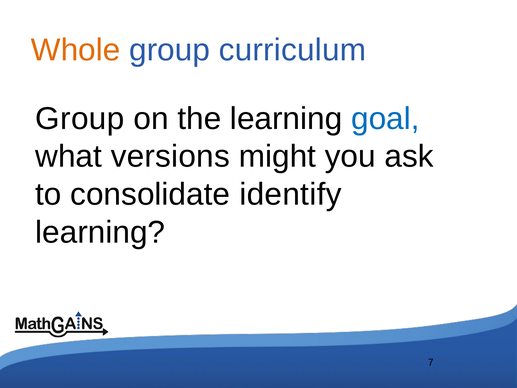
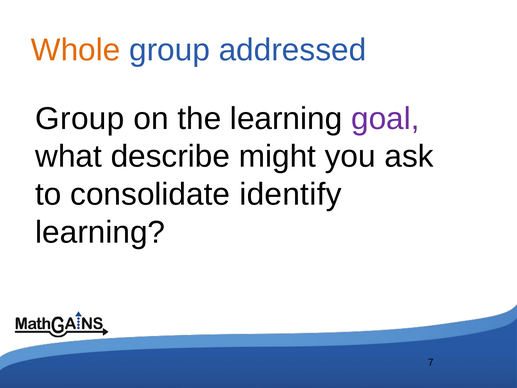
curriculum: curriculum -> addressed (293, 50)
goal colour: blue -> purple (385, 118)
versions: versions -> describe (170, 156)
